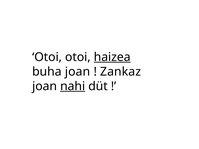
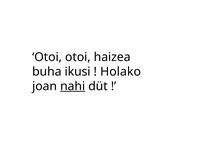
haizea underline: present -> none (112, 57)
buha joan: joan -> ikusi (78, 72)
Zankaz: Zankaz -> Holako (121, 72)
